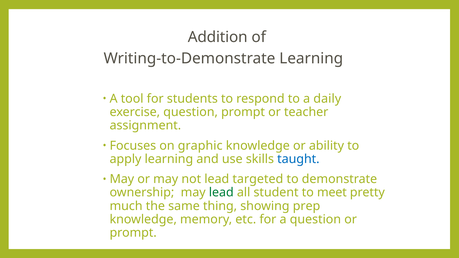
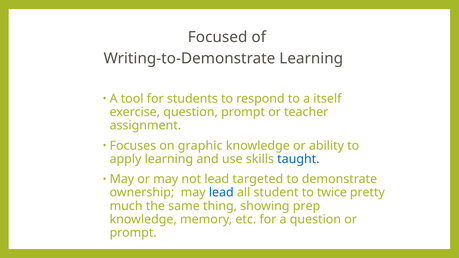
Addition: Addition -> Focused (218, 37)
daily: daily -> itself (327, 99)
lead colour: green -> blue (221, 193)
meet: meet -> twice (332, 193)
